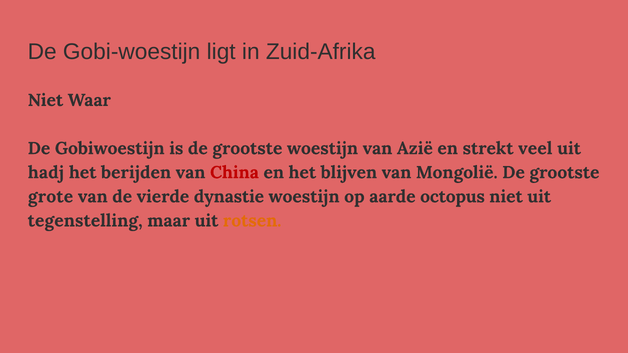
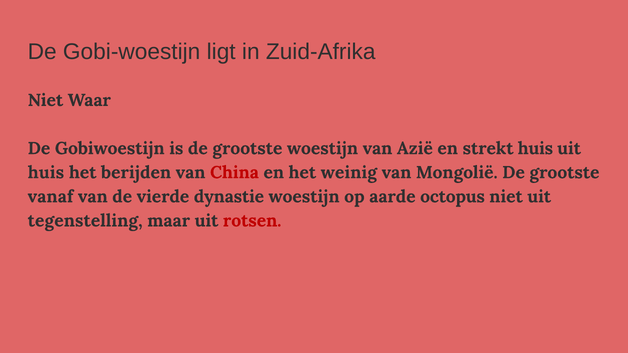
strekt veel: veel -> huis (535, 148)
hadj: hadj -> huis (46, 173)
blijven: blijven -> weinig (349, 173)
grote: grote -> vanaf (51, 197)
rotsen colour: orange -> red (252, 221)
